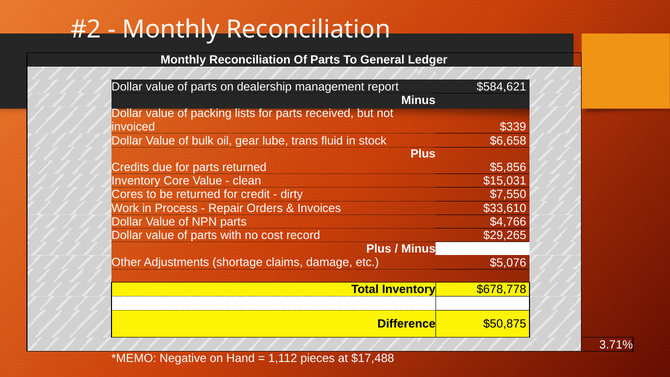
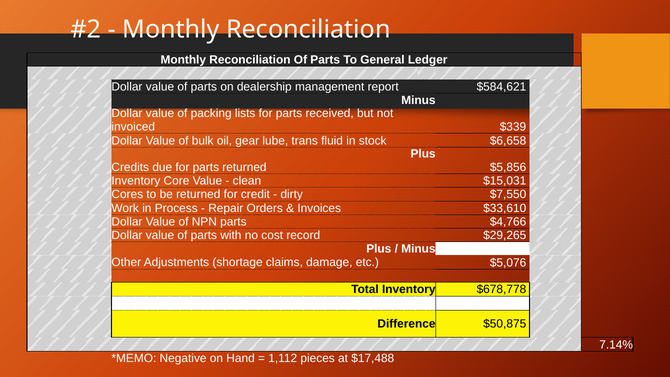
3.71%: 3.71% -> 7.14% (616, 345)
